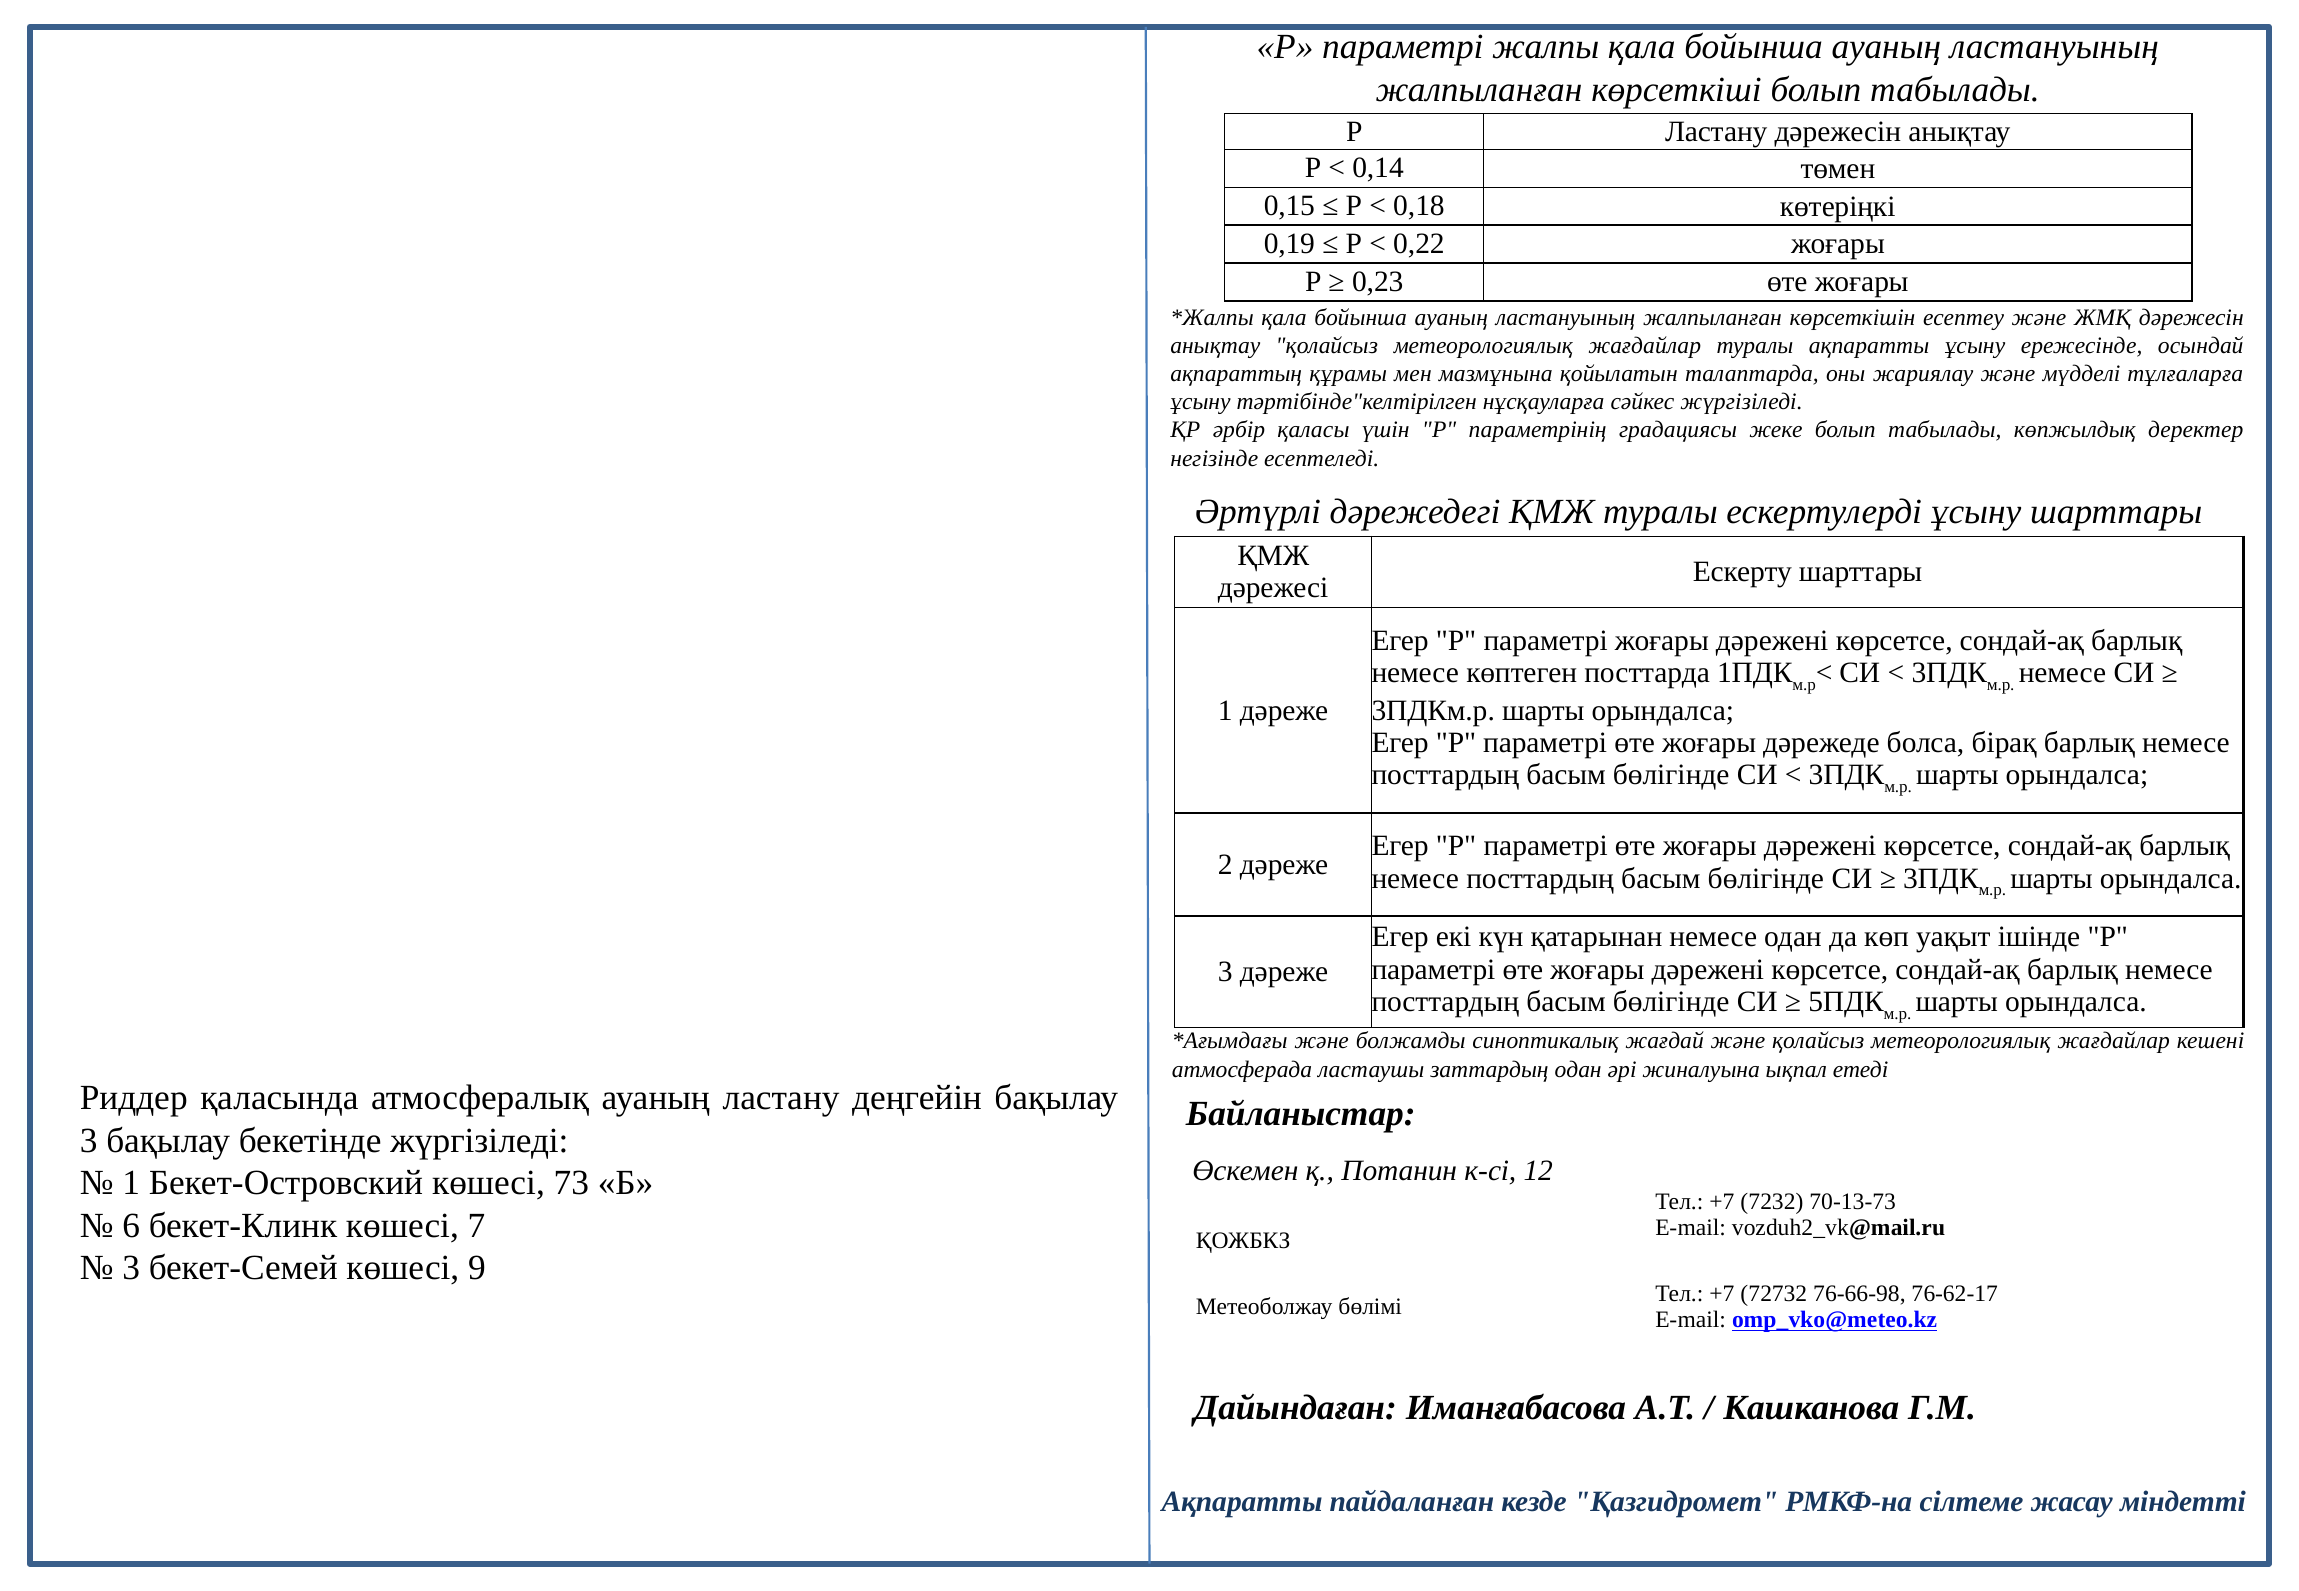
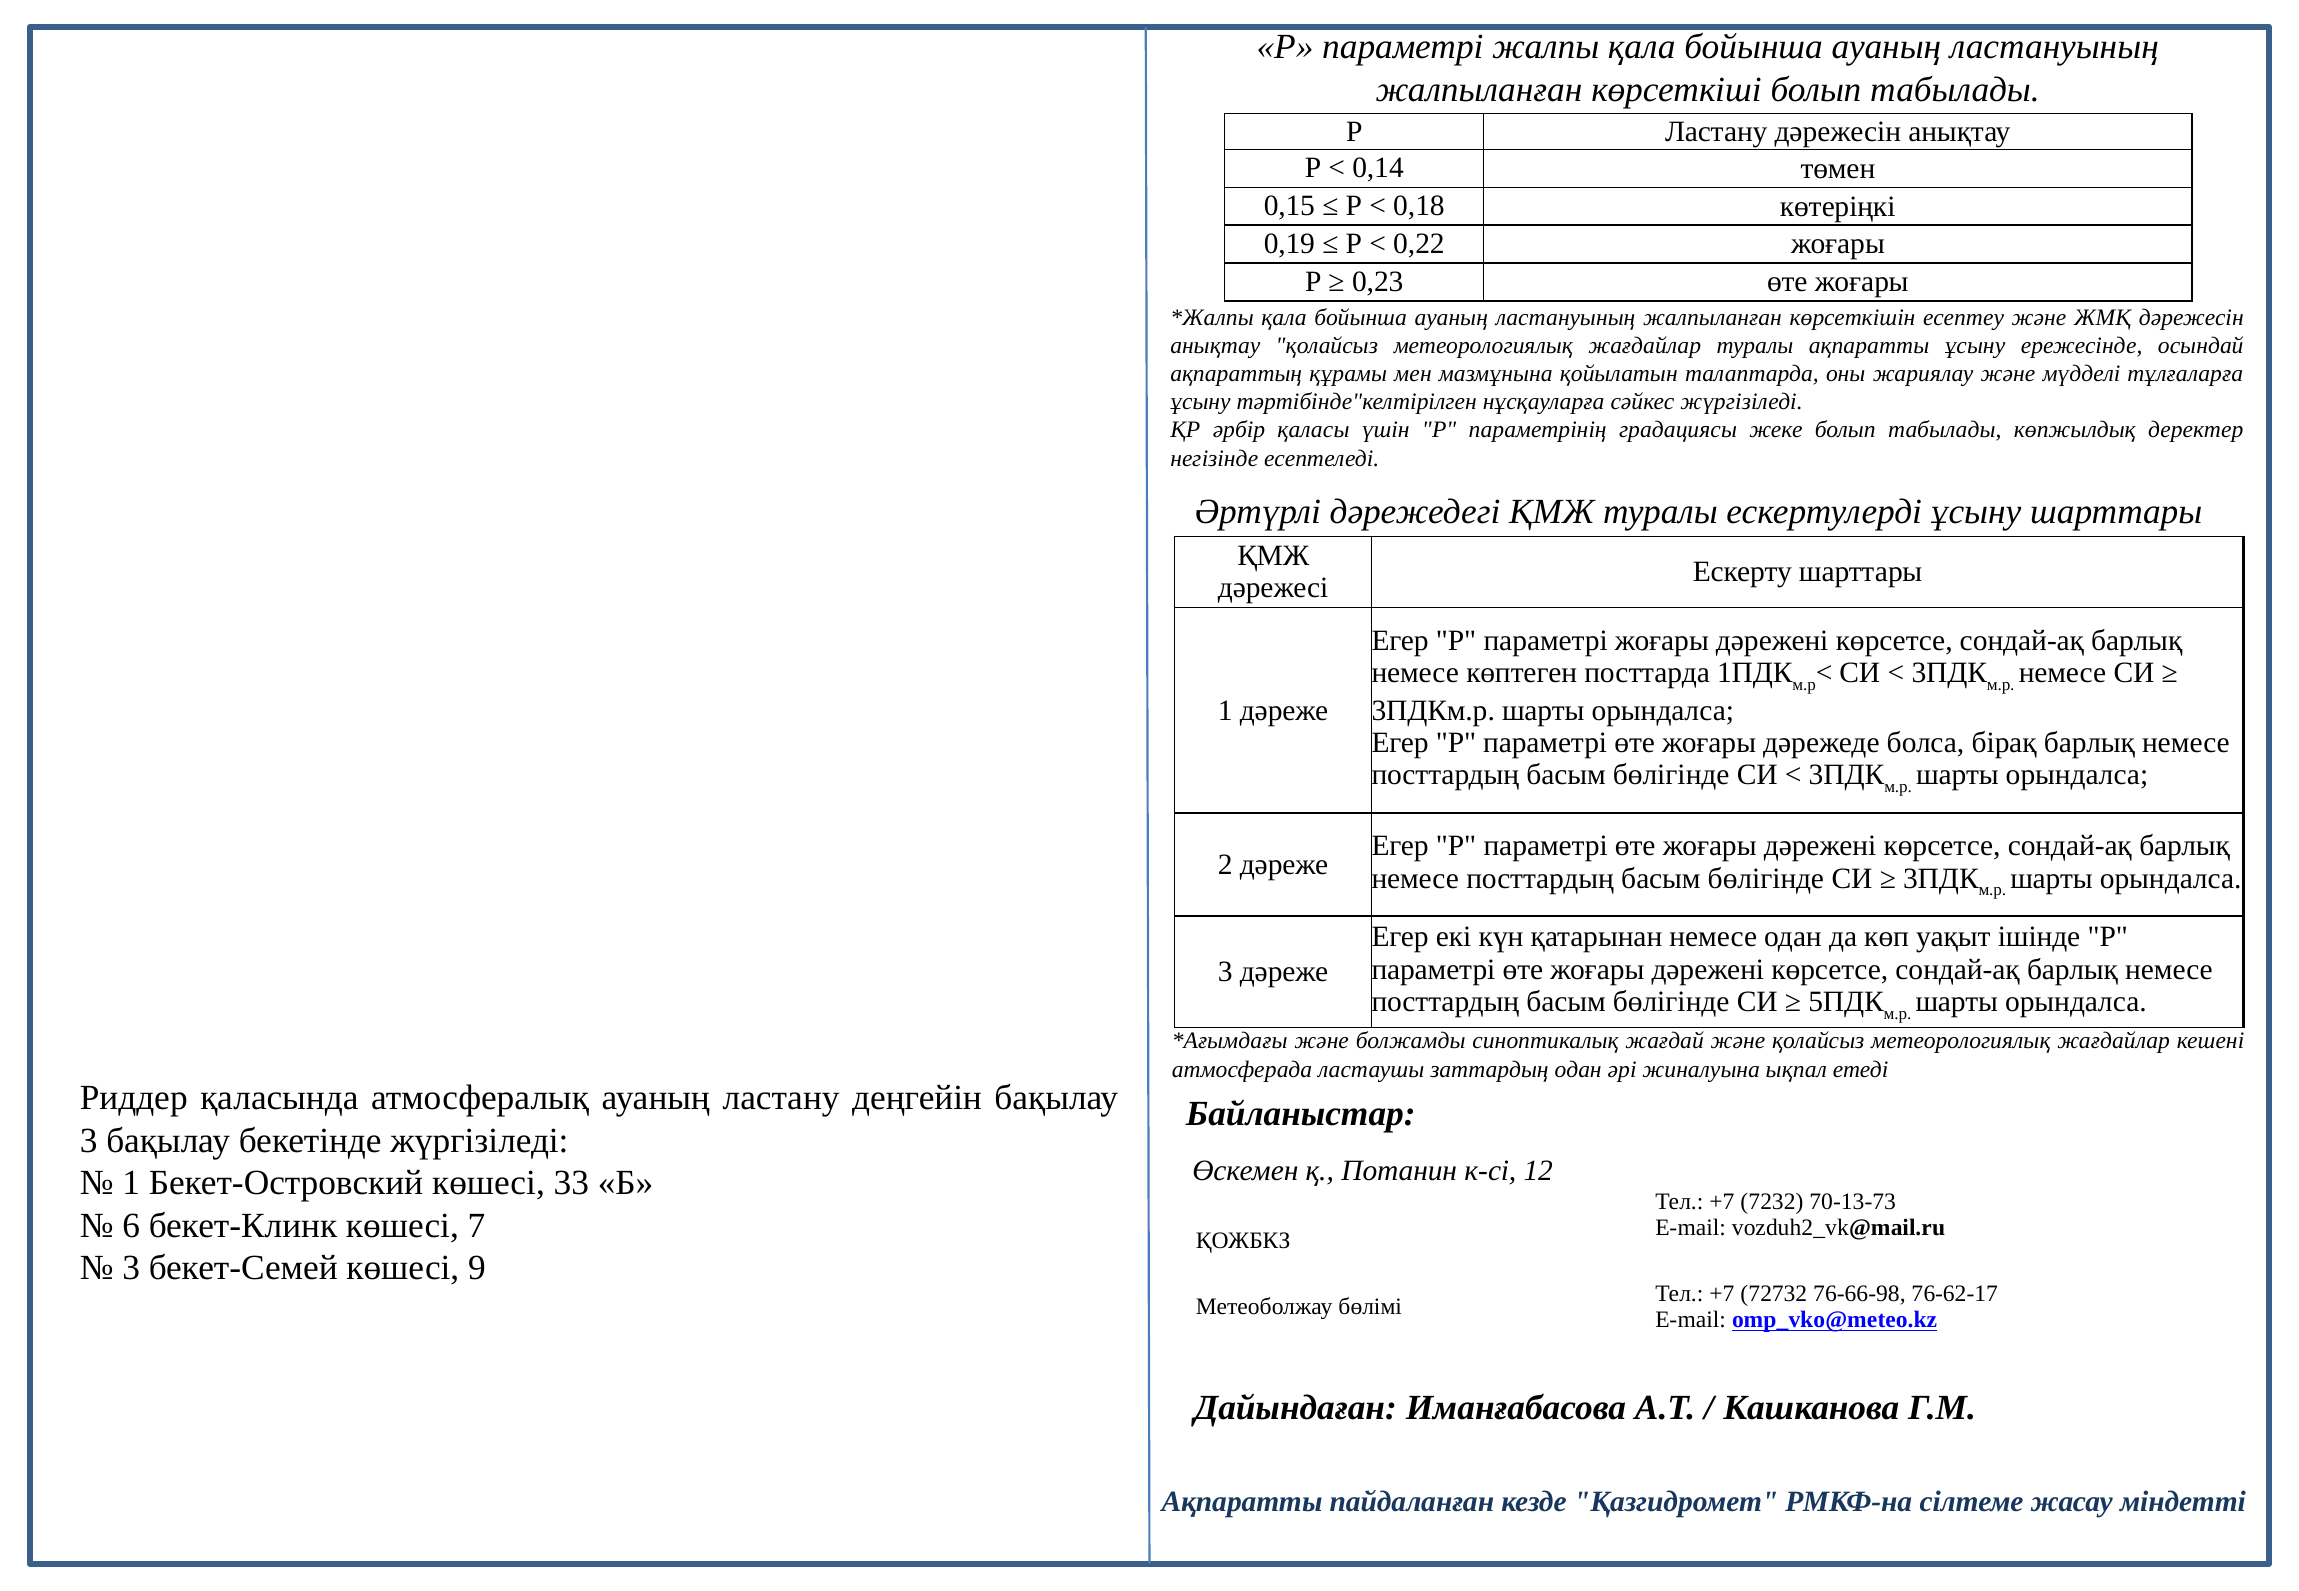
73: 73 -> 33 (571, 1184)
